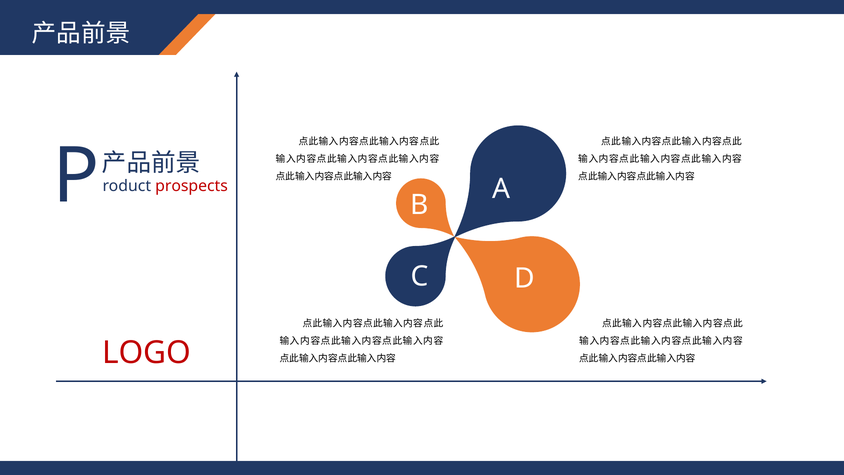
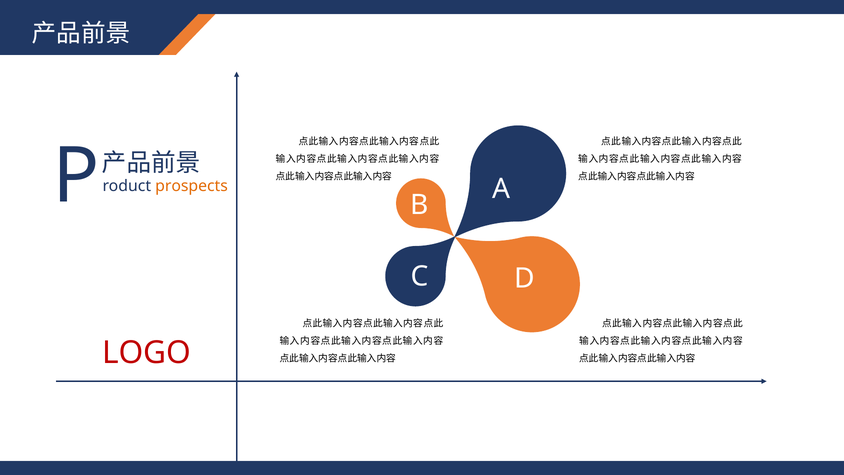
prospects colour: red -> orange (192, 186)
